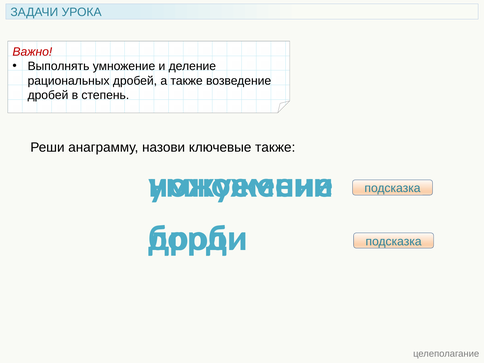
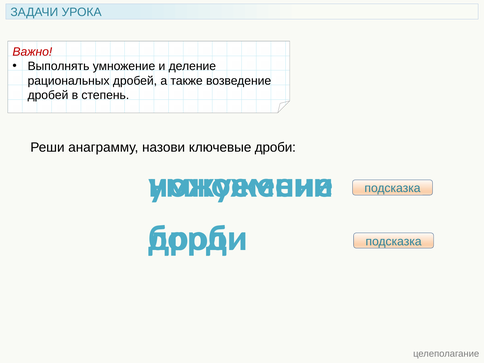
ключевые также: также -> дроби (275, 147)
